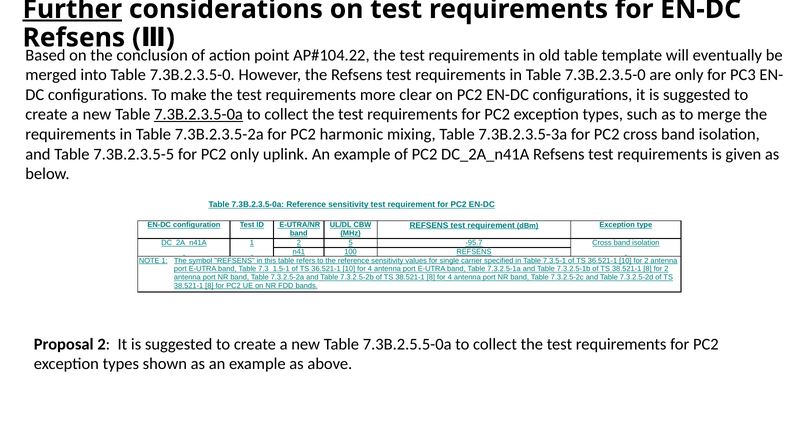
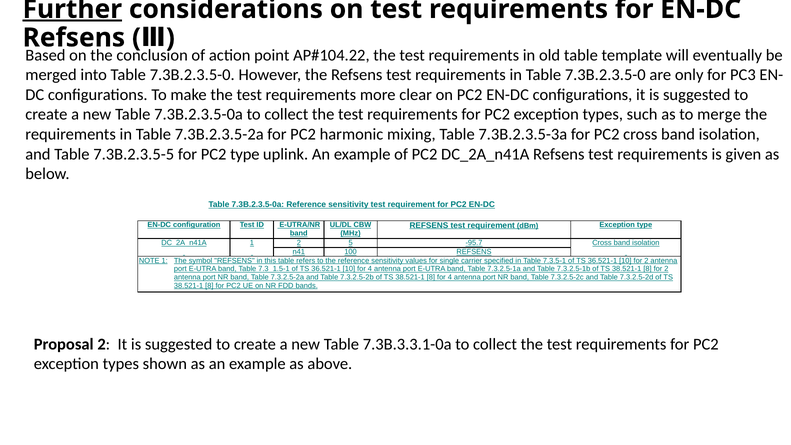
7.3B.2.3.5-0a underline: present -> none (199, 115)
PC2 only: only -> type (245, 154)
7.3B.2.5.5-0a: 7.3B.2.5.5-0a -> 7.3B.3.3.1-0a (407, 344)
